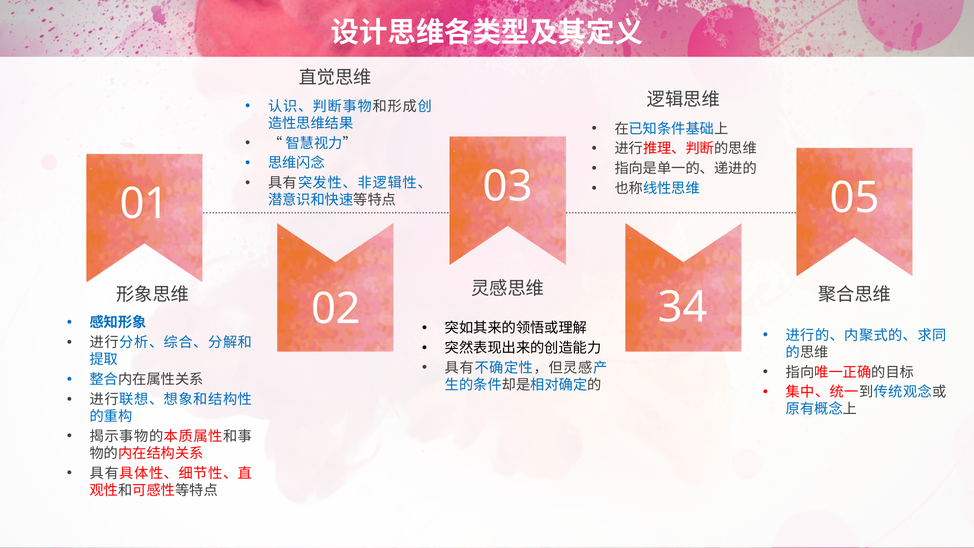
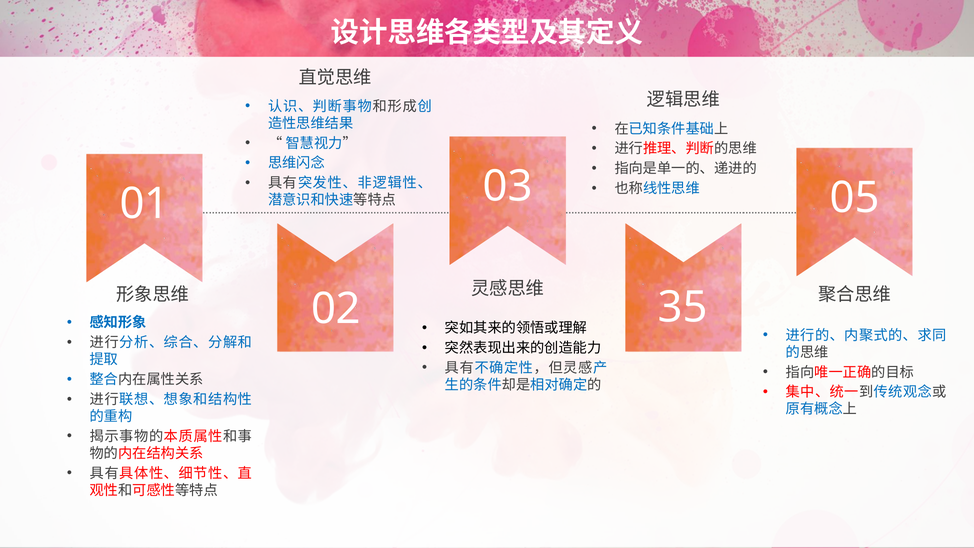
34: 34 -> 35 (683, 307)
